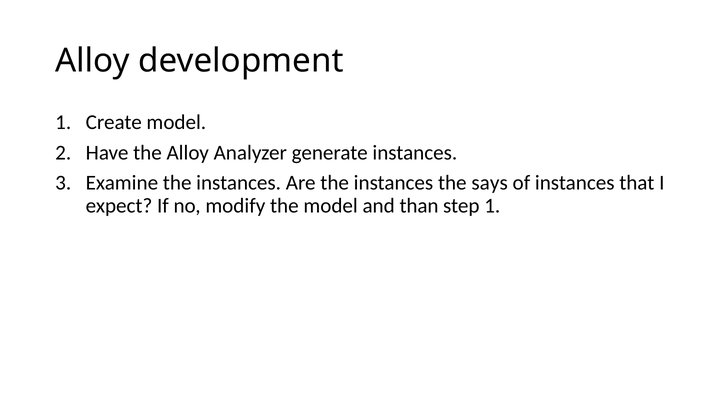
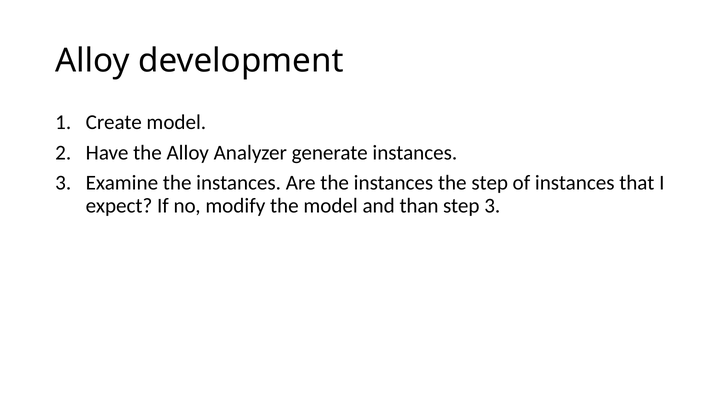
the says: says -> step (490, 183)
step 1: 1 -> 3 (492, 206)
